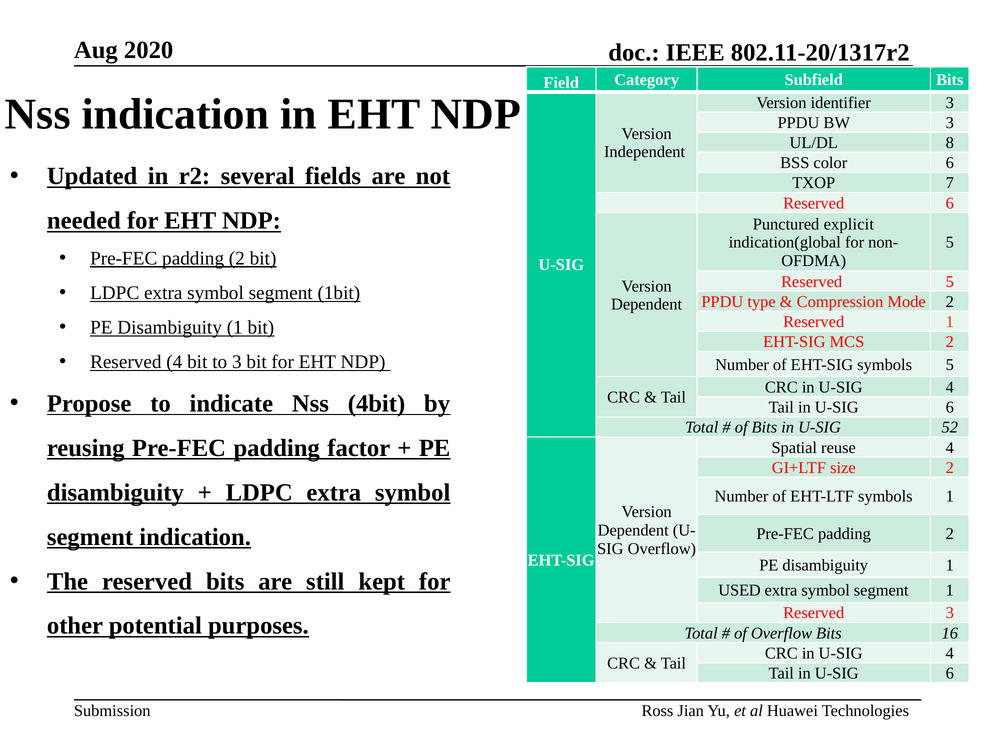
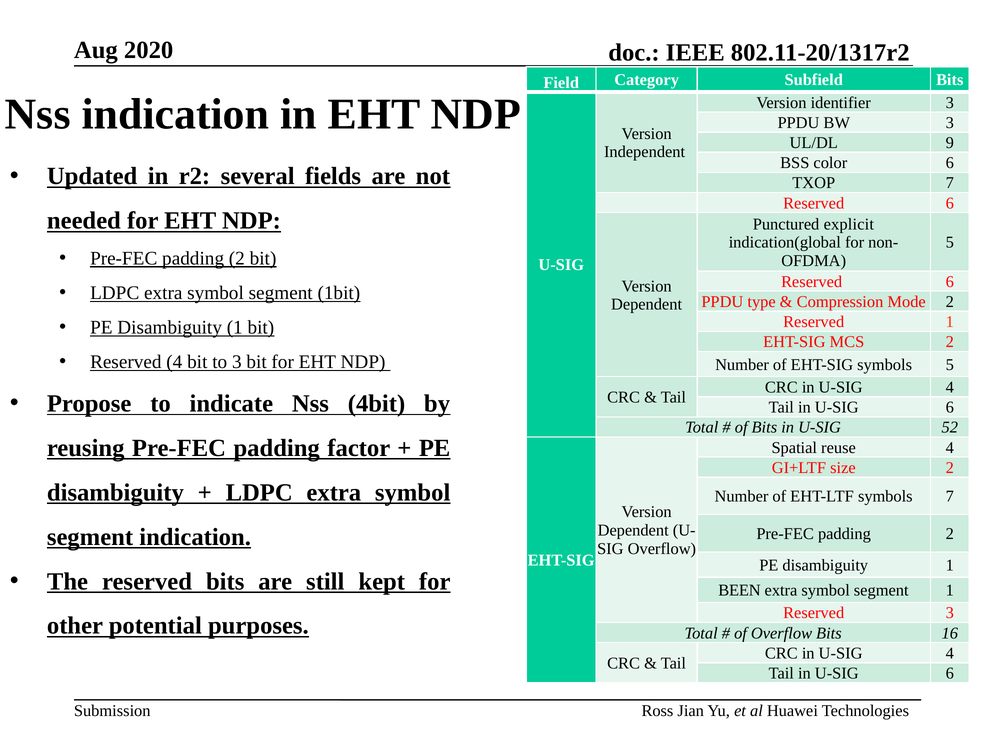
8: 8 -> 9 (950, 143)
5: 5 -> 6 (950, 281)
symbols 1: 1 -> 7 (950, 496)
USED: USED -> BEEN (740, 590)
